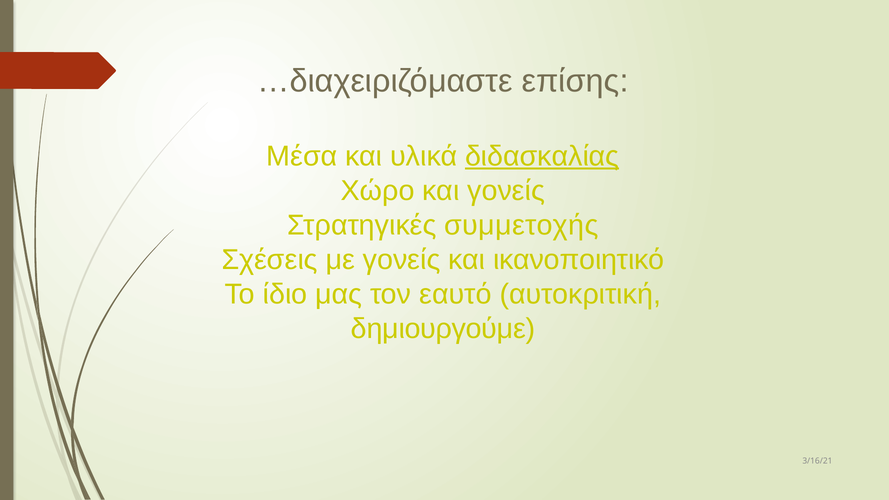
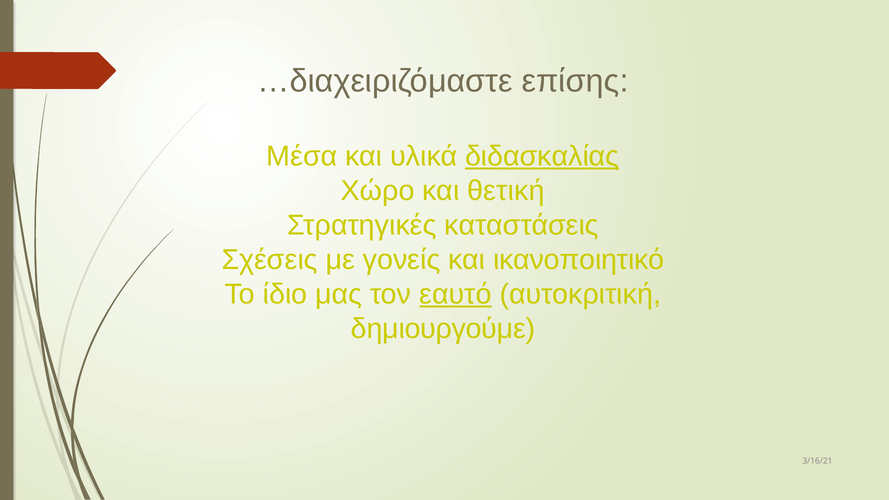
και γονείς: γονείς -> θετική (506, 191)
συμμετοχής: συμμετοχής -> καταστάσεις (522, 225)
εαυτό underline: none -> present (455, 294)
